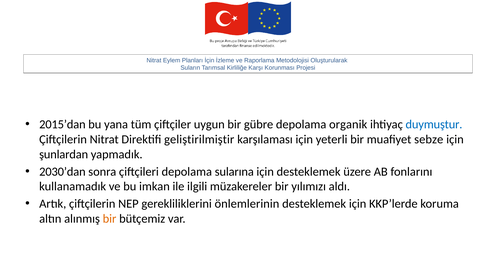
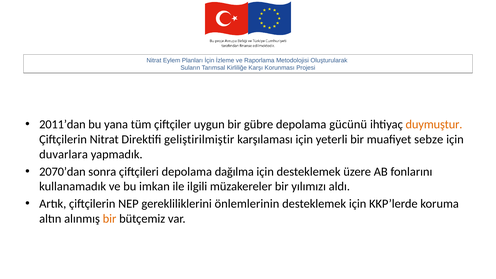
2015’dan: 2015’dan -> 2011’dan (62, 125)
organik: organik -> gücünü (348, 125)
duymuştur colour: blue -> orange (434, 125)
şunlardan: şunlardan -> duvarlara (64, 154)
2030’dan: 2030’dan -> 2070’dan (62, 172)
sularına: sularına -> dağılma (234, 172)
